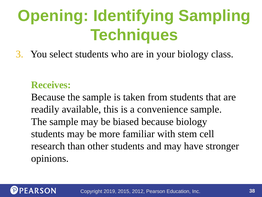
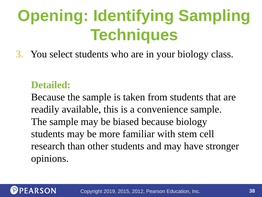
Receives: Receives -> Detailed (51, 85)
